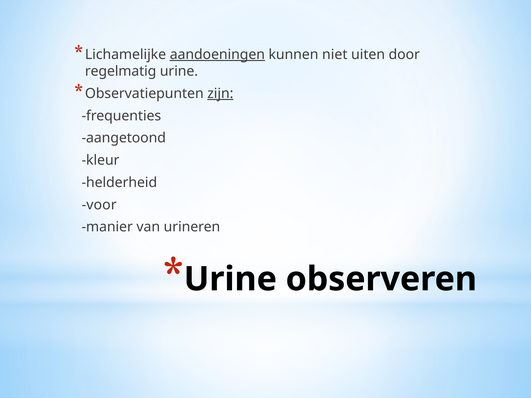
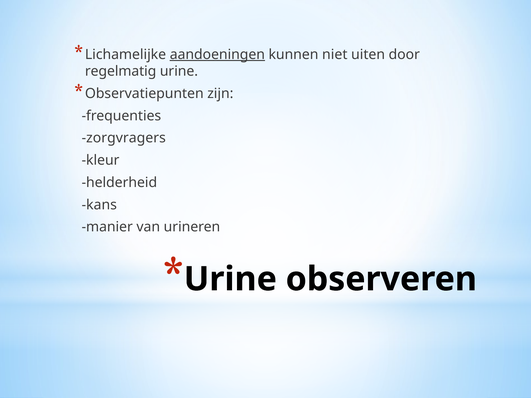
zijn underline: present -> none (220, 94)
aangetoond: aangetoond -> zorgvragers (124, 138)
voor: voor -> kans (99, 205)
